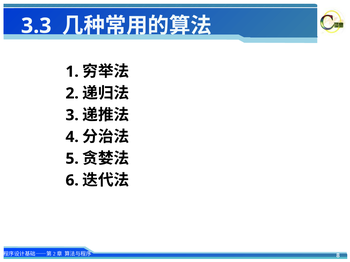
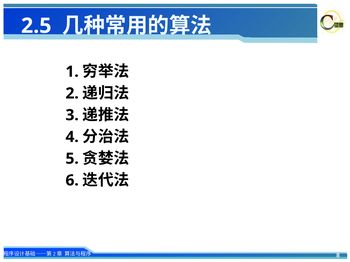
3.3: 3.3 -> 2.5 (36, 26)
